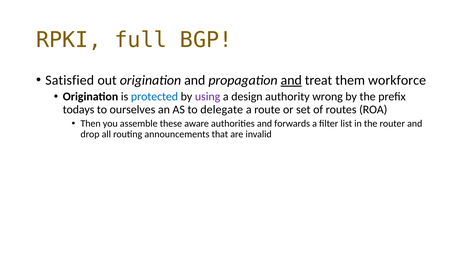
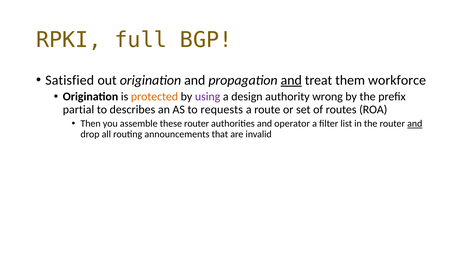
protected colour: blue -> orange (154, 96)
todays: todays -> partial (78, 109)
ourselves: ourselves -> describes (132, 109)
delegate: delegate -> requests (222, 109)
these aware: aware -> router (197, 123)
forwards: forwards -> operator (292, 123)
and underline: none -> present (415, 123)
